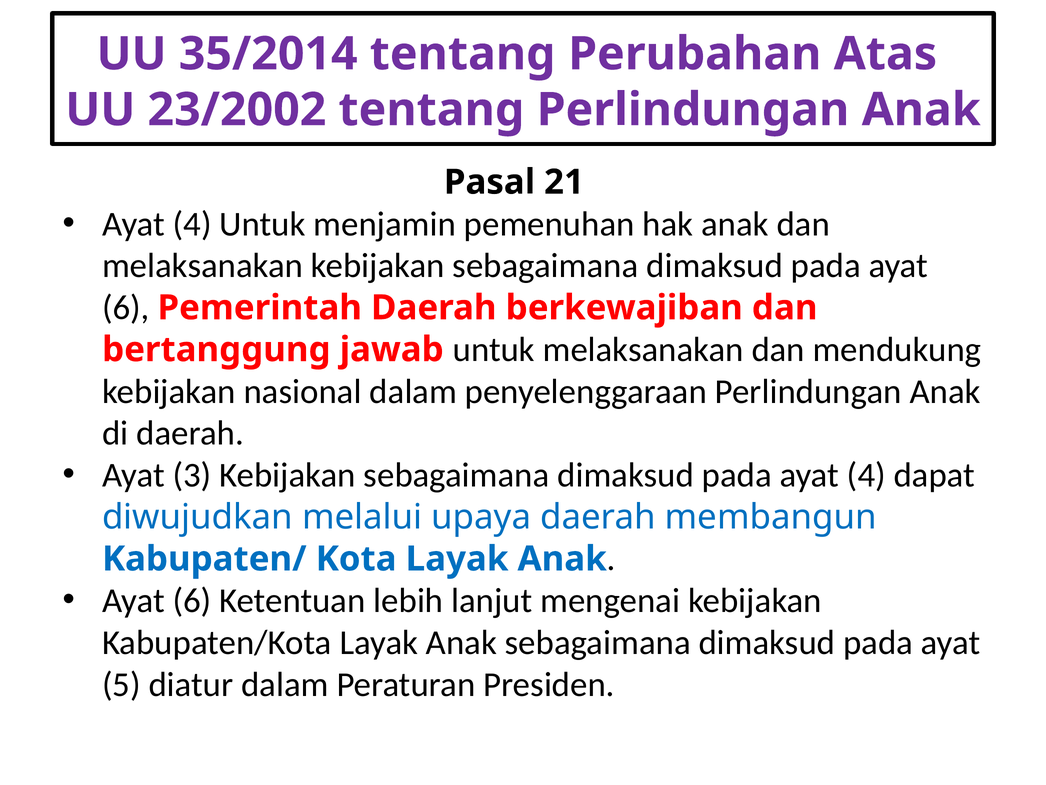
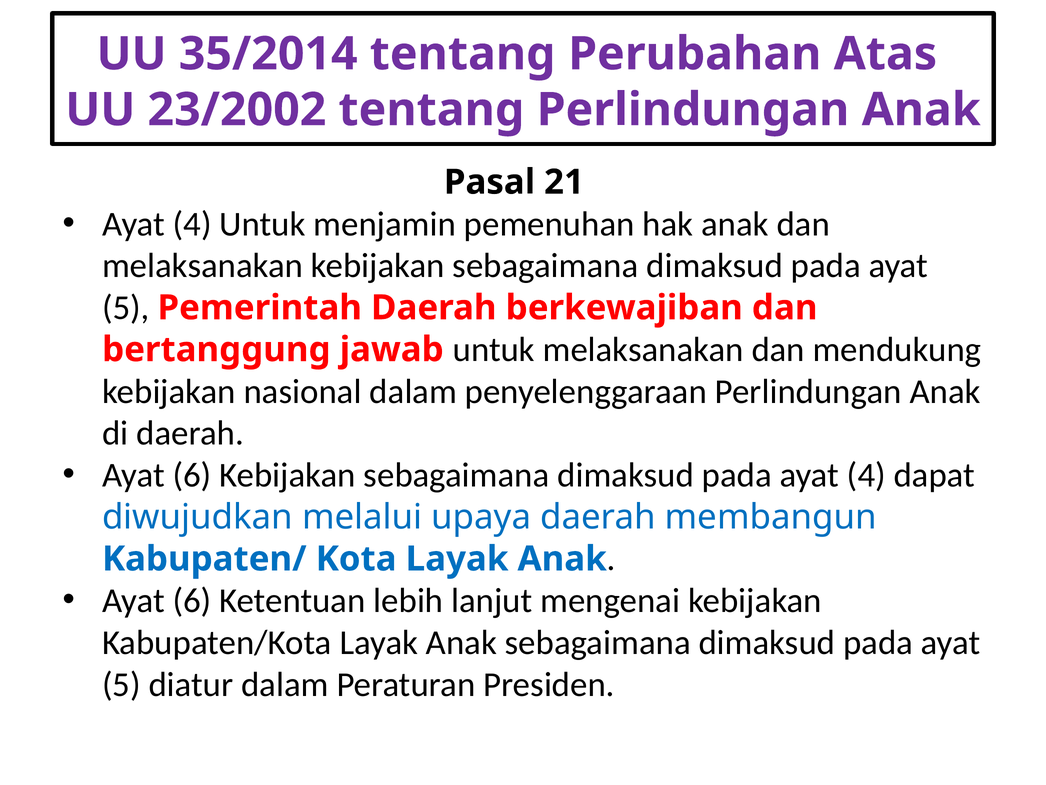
6: 6 -> 5 (126, 308)
3: 3 -> 6 (192, 475)
